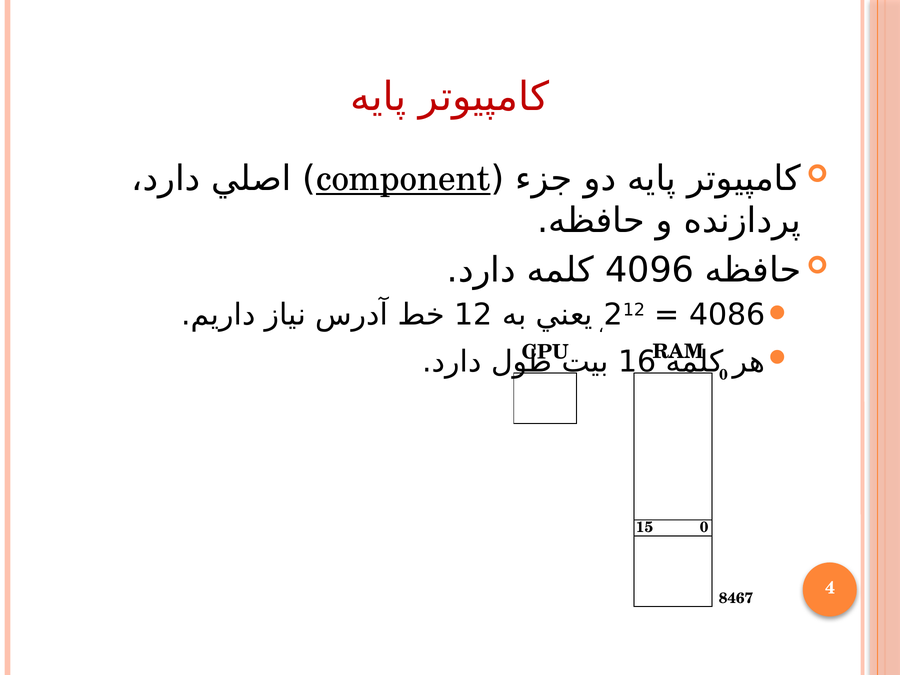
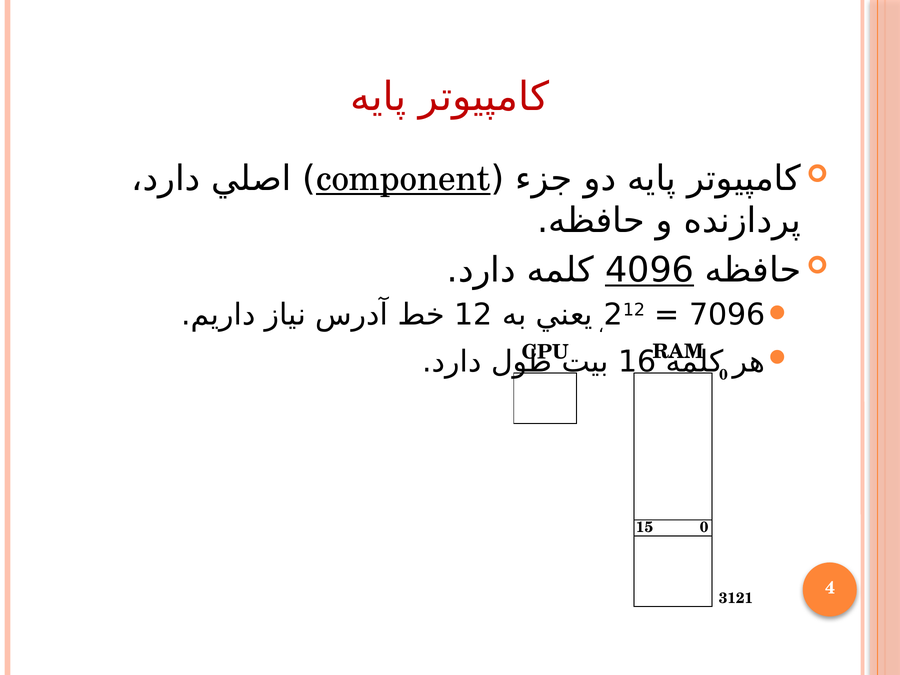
4096 underline: none -> present (650, 270)
4086: 4086 -> 7096 (727, 315)
8467: 8467 -> 3121 (736, 598)
